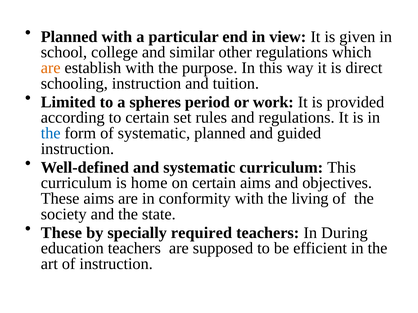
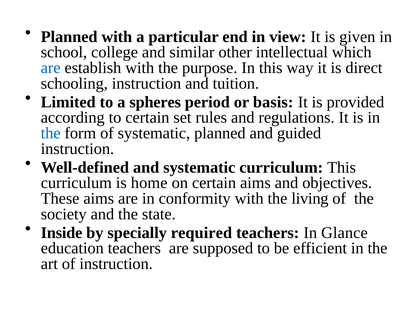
other regulations: regulations -> intellectual (292, 52)
are colour: orange -> blue (51, 68)
work: work -> basis (273, 102)
These: These -> Inside (62, 233)
During: During -> Glance (344, 233)
